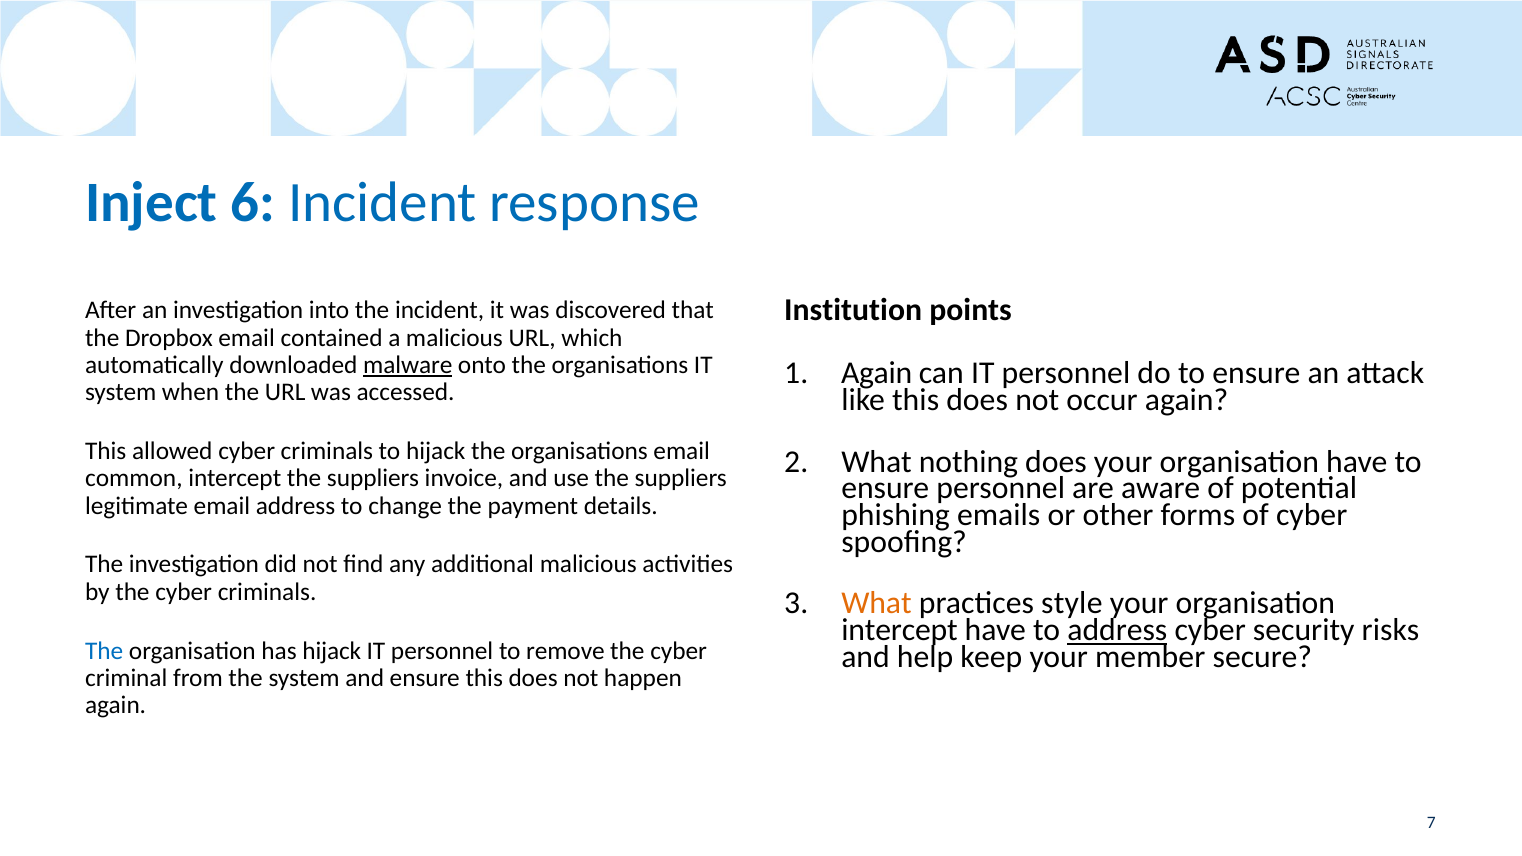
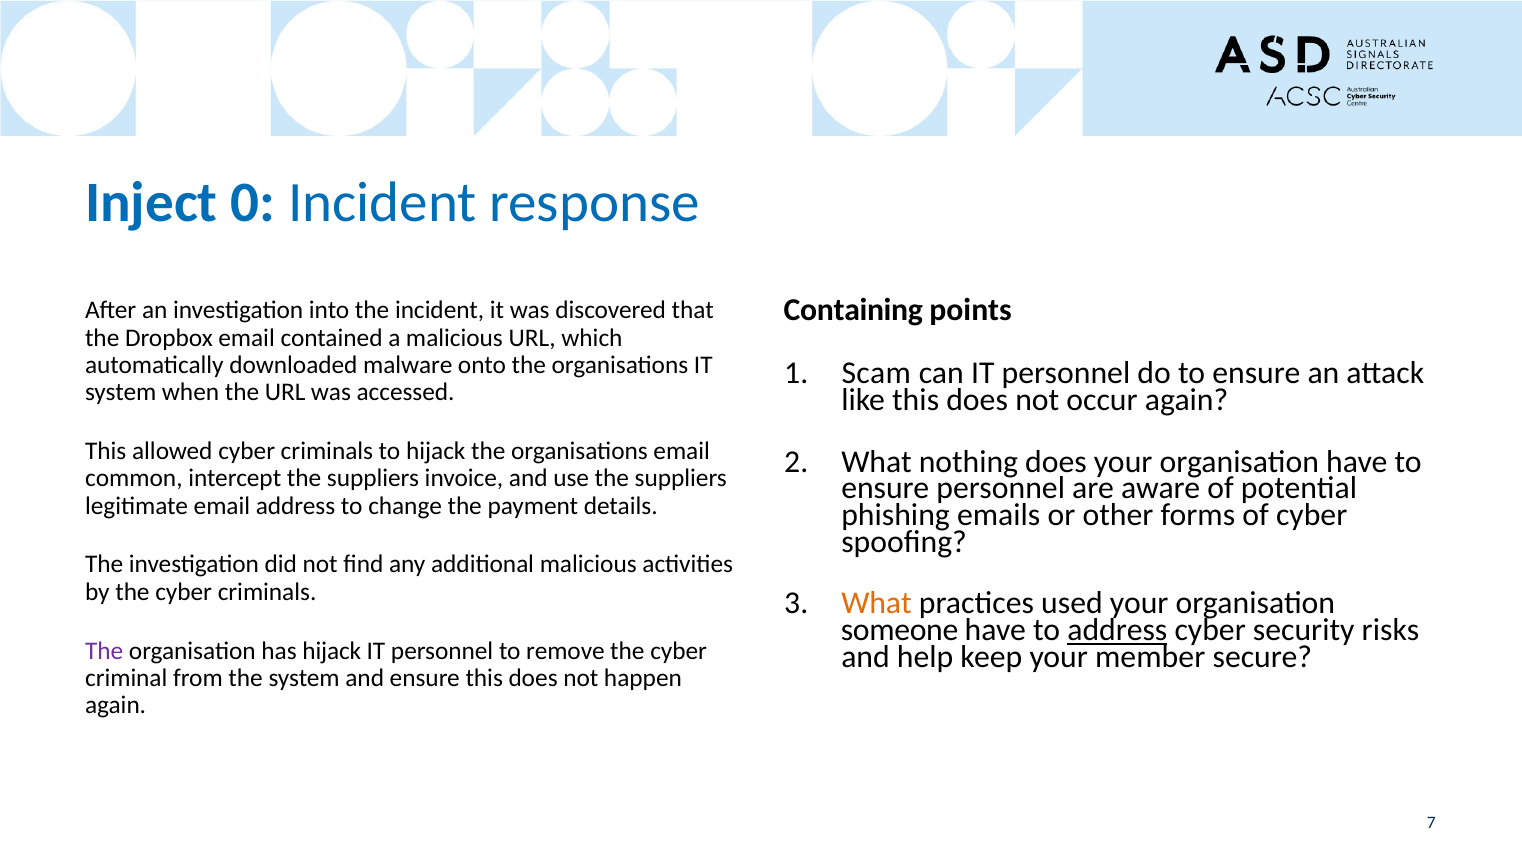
6: 6 -> 0 (253, 203)
Institution: Institution -> Containing (853, 310)
malware underline: present -> none (408, 365)
Again: Again -> Scam (876, 374)
style: style -> used (1072, 603)
intercept: intercept -> someone (900, 630)
The colour: blue -> purple (104, 651)
